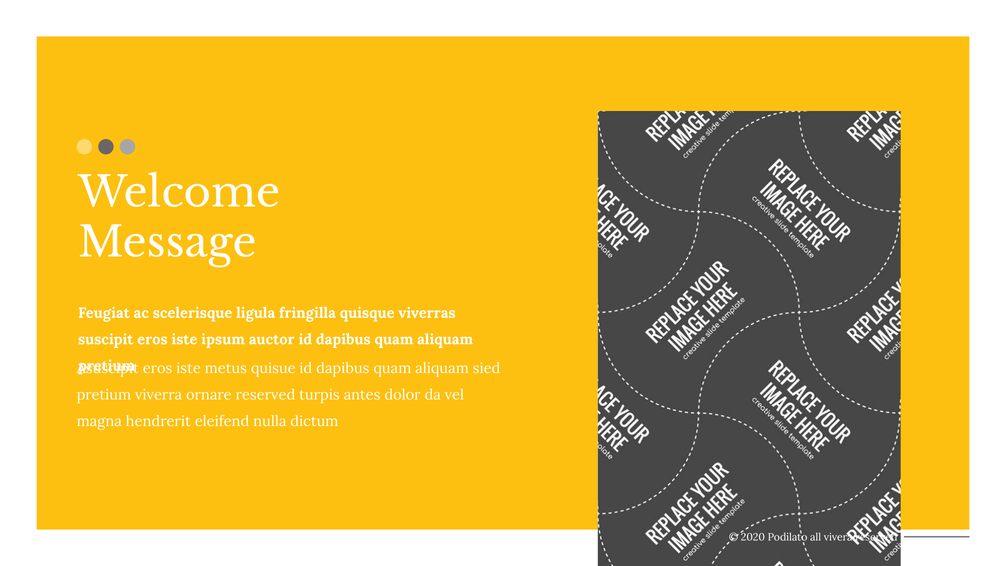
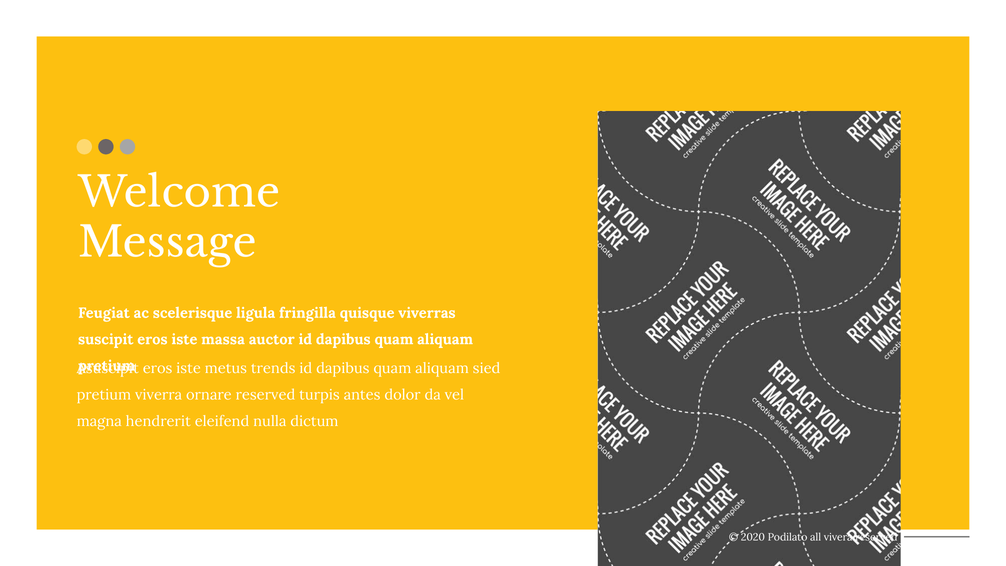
ipsum: ipsum -> massa (223, 339)
quisue: quisue -> trends (273, 368)
